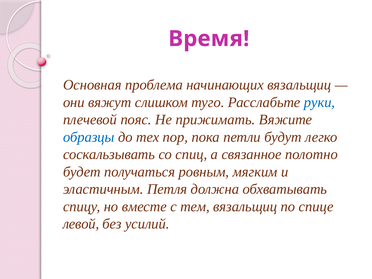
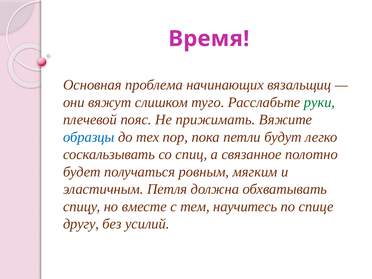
руки colour: blue -> green (320, 102)
тем вязальщиц: вязальщиц -> научитесь (245, 207)
левой: левой -> другу (81, 224)
